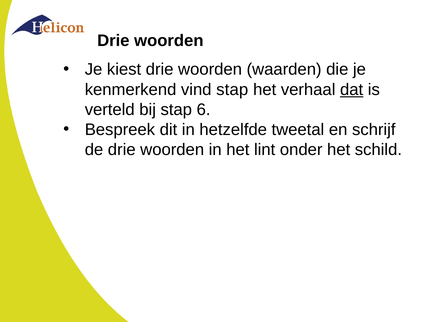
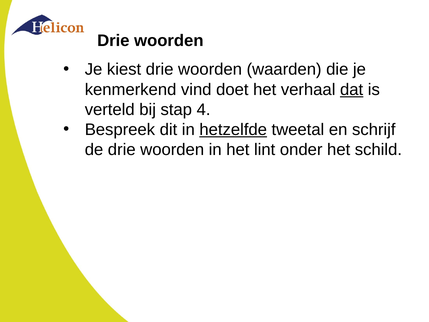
vind stap: stap -> doet (232, 89)
6: 6 -> 4 (204, 109)
hetzelfde underline: none -> present (233, 130)
